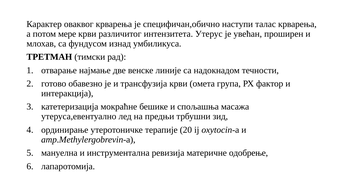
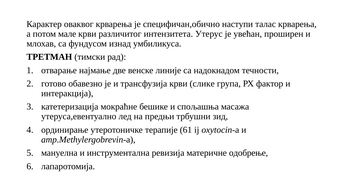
мере: мере -> мале (67, 34)
омета: омета -> слике (202, 84)
20: 20 -> 61 (186, 130)
